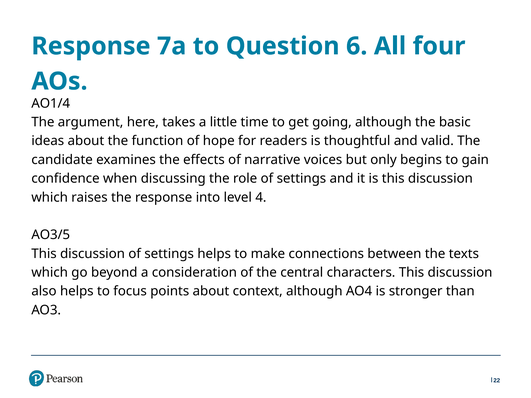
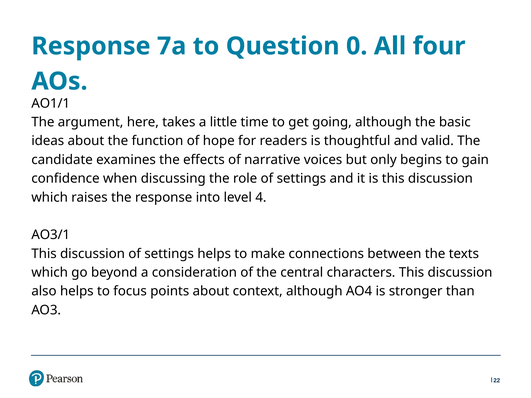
6: 6 -> 0 (357, 46)
AO1/4: AO1/4 -> AO1/1 (51, 103)
AO3/5: AO3/5 -> AO3/1 (51, 235)
